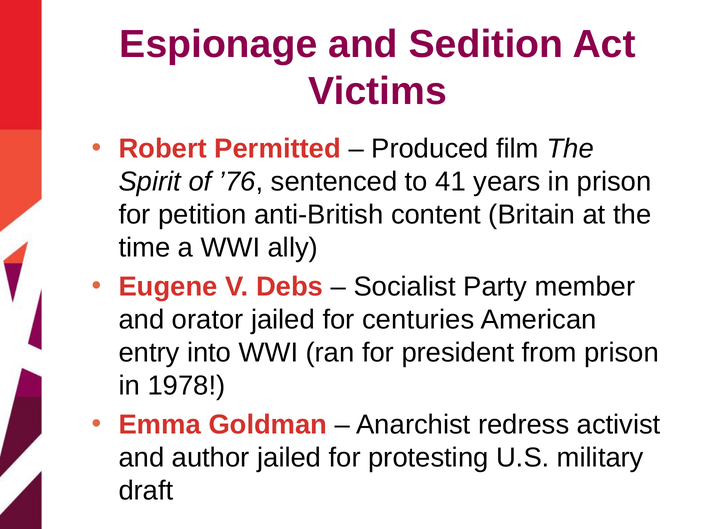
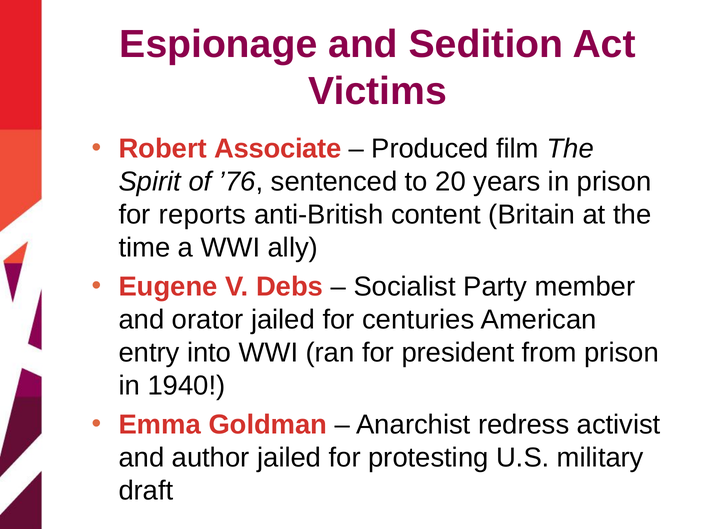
Permitted: Permitted -> Associate (278, 149)
41: 41 -> 20 (451, 182)
petition: petition -> reports (202, 215)
1978: 1978 -> 1940 (186, 386)
